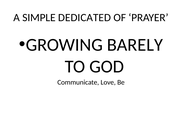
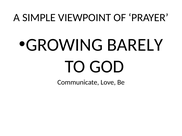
DEDICATED: DEDICATED -> VIEWPOINT (85, 18)
